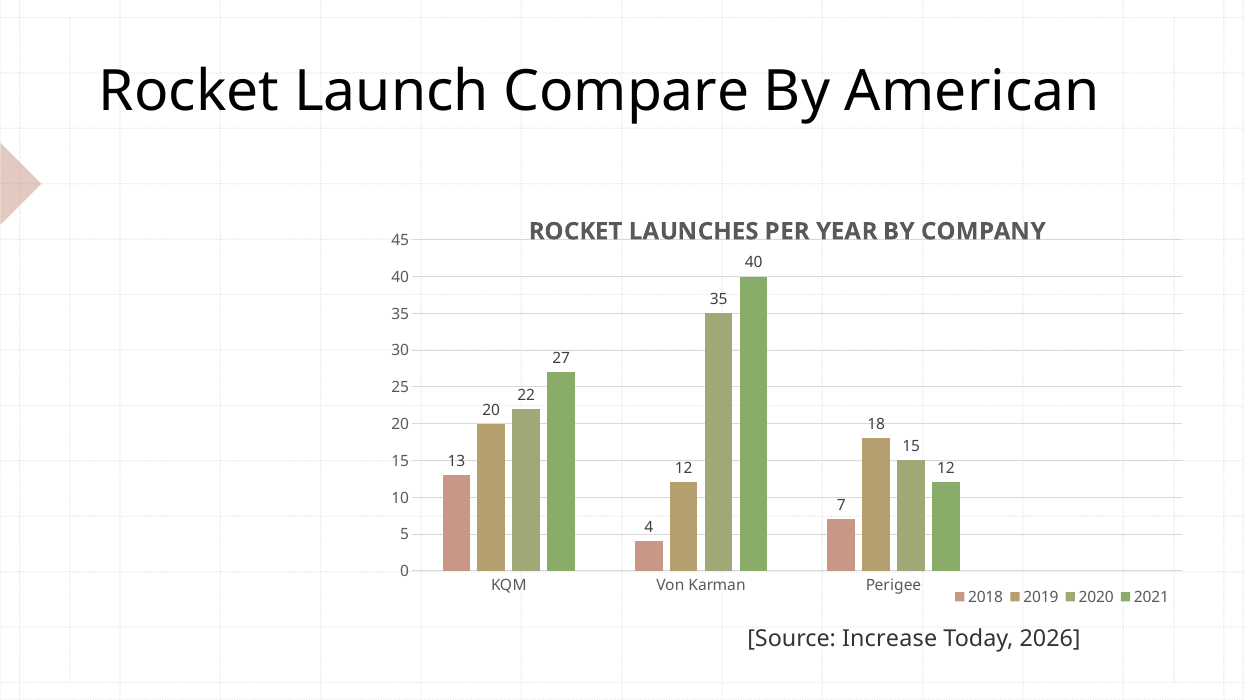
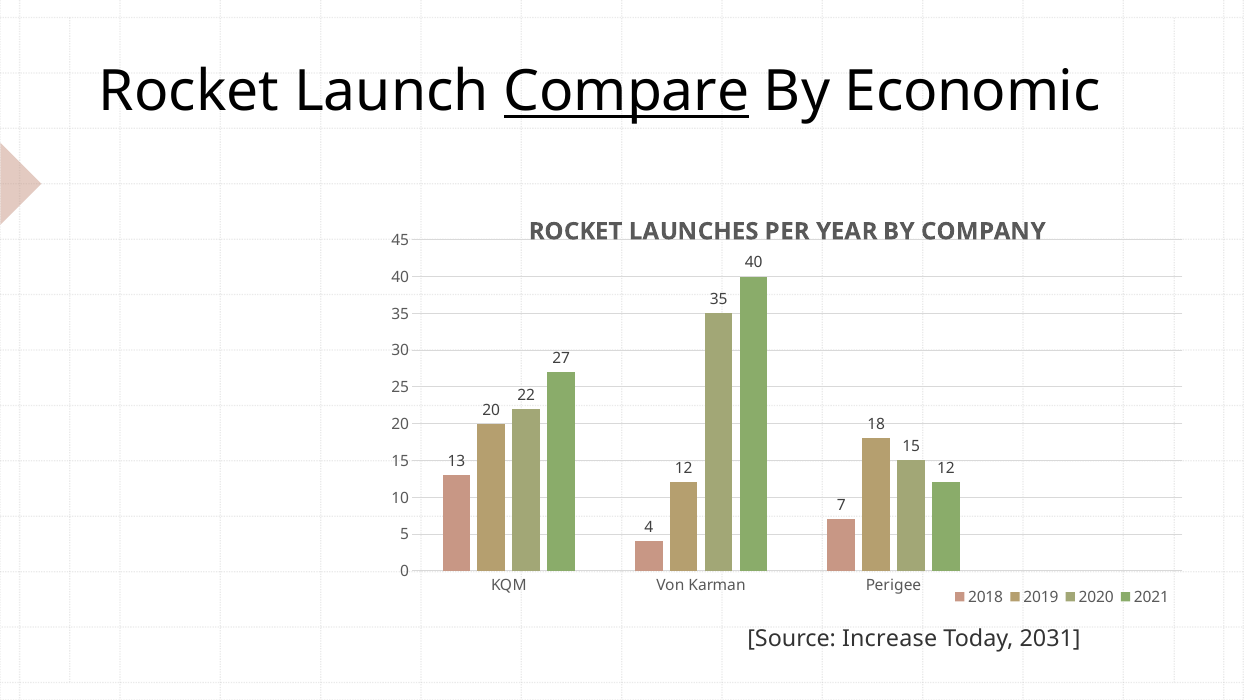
Compare underline: none -> present (627, 92)
American: American -> Economic (973, 92)
2026: 2026 -> 2031 (1050, 639)
